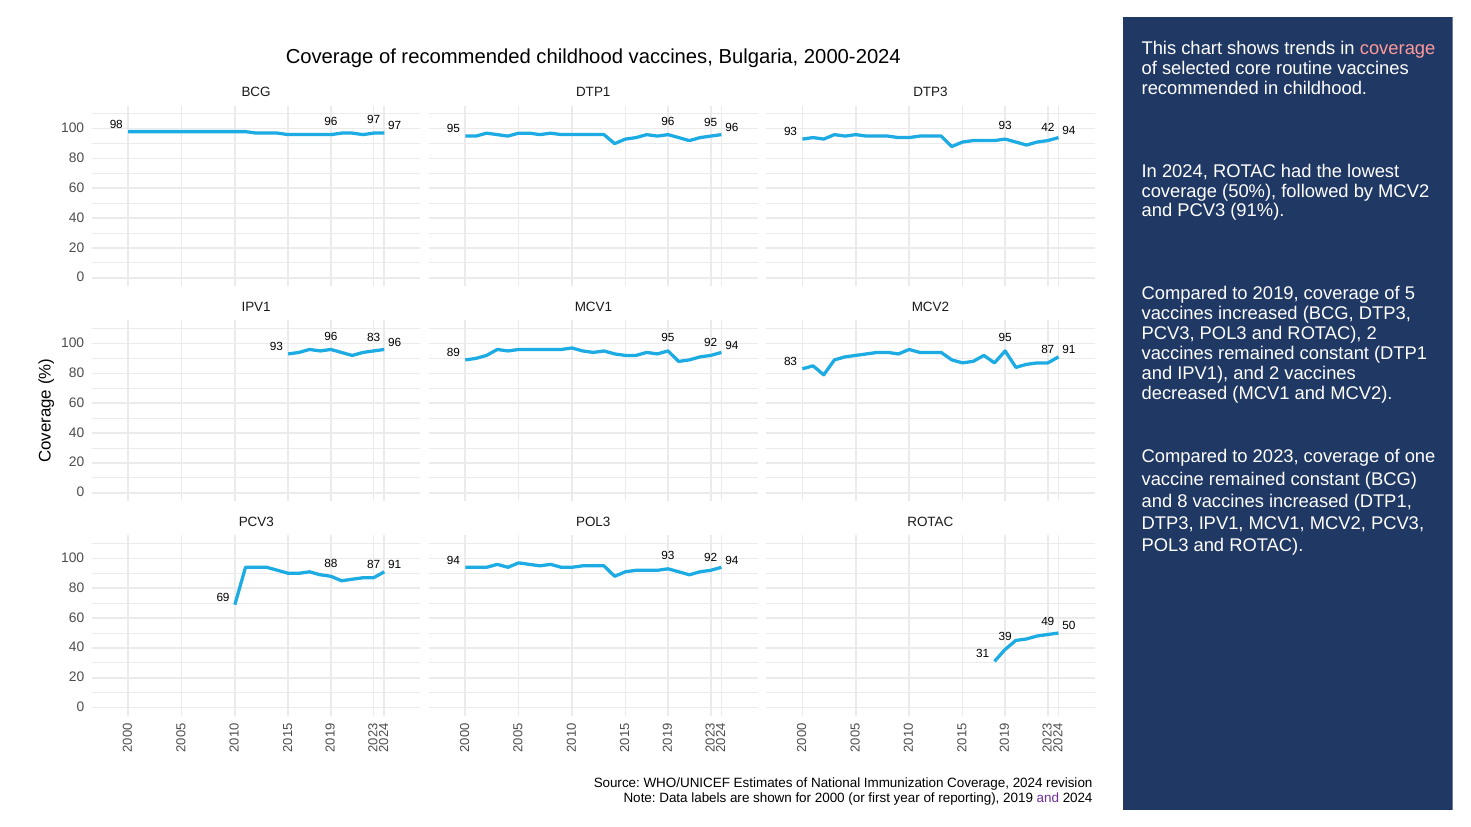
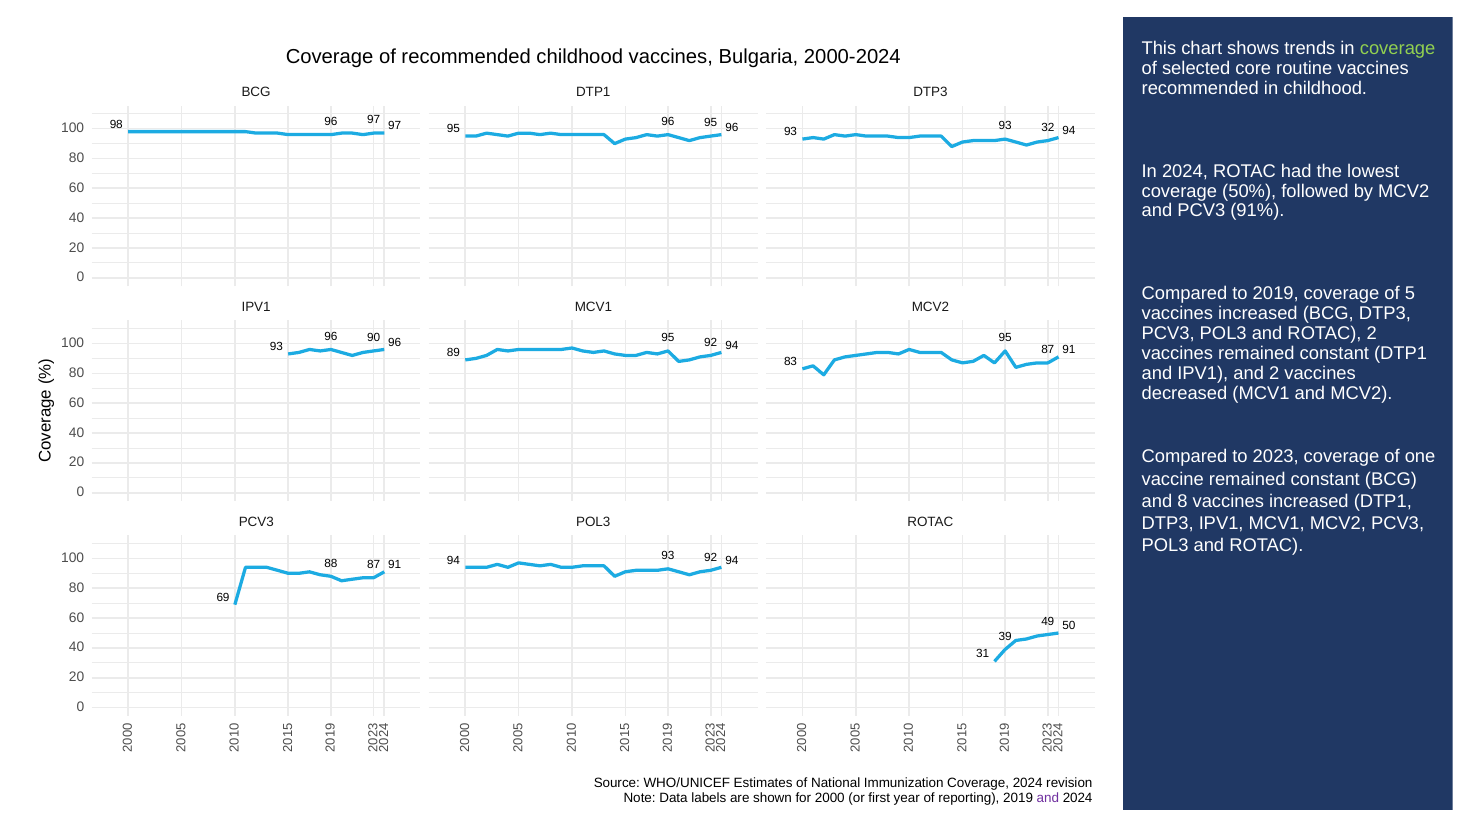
coverage colour: pink -> light green (1398, 48)
42: 42 -> 32 (1048, 128)
96 83: 83 -> 90 (374, 338)
